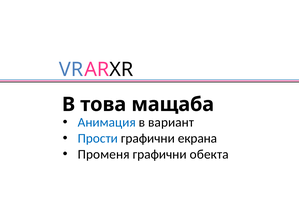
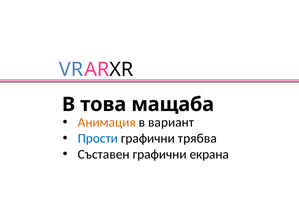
Анимация colour: blue -> orange (107, 123)
екрана: екрана -> трябва (197, 138)
Променя: Променя -> Съставен (104, 154)
обекта: обекта -> екрана (209, 154)
